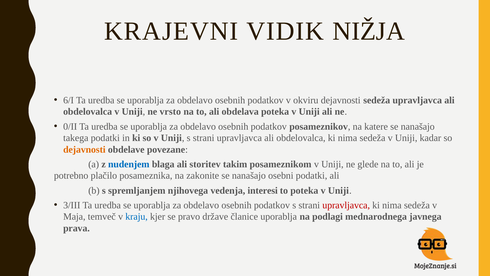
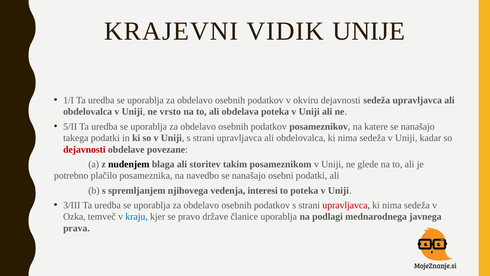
NIŽJA: NIŽJA -> UNIJE (369, 31)
6/I: 6/I -> 1/I (69, 100)
0/II: 0/II -> 5/II (70, 126)
dejavnosti colour: orange -> red (84, 149)
nudenjem colour: blue -> black (129, 164)
zakonite: zakonite -> navedbo (203, 176)
Maja: Maja -> Ozka (74, 216)
